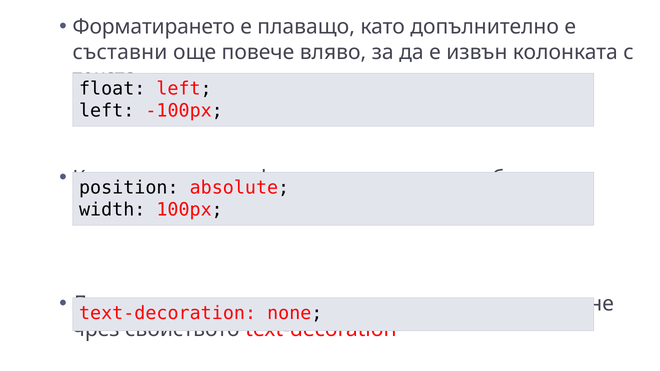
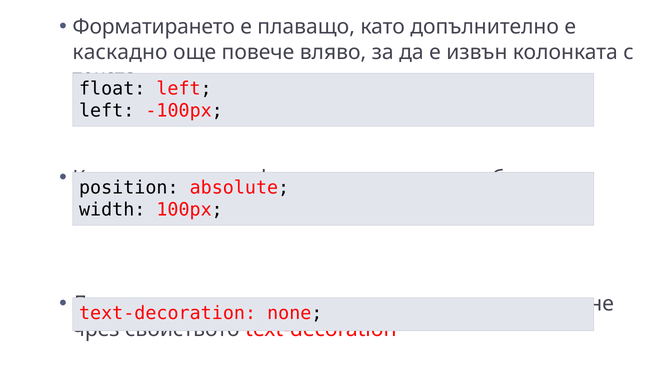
съставни: съставни -> каскадно (120, 52)
